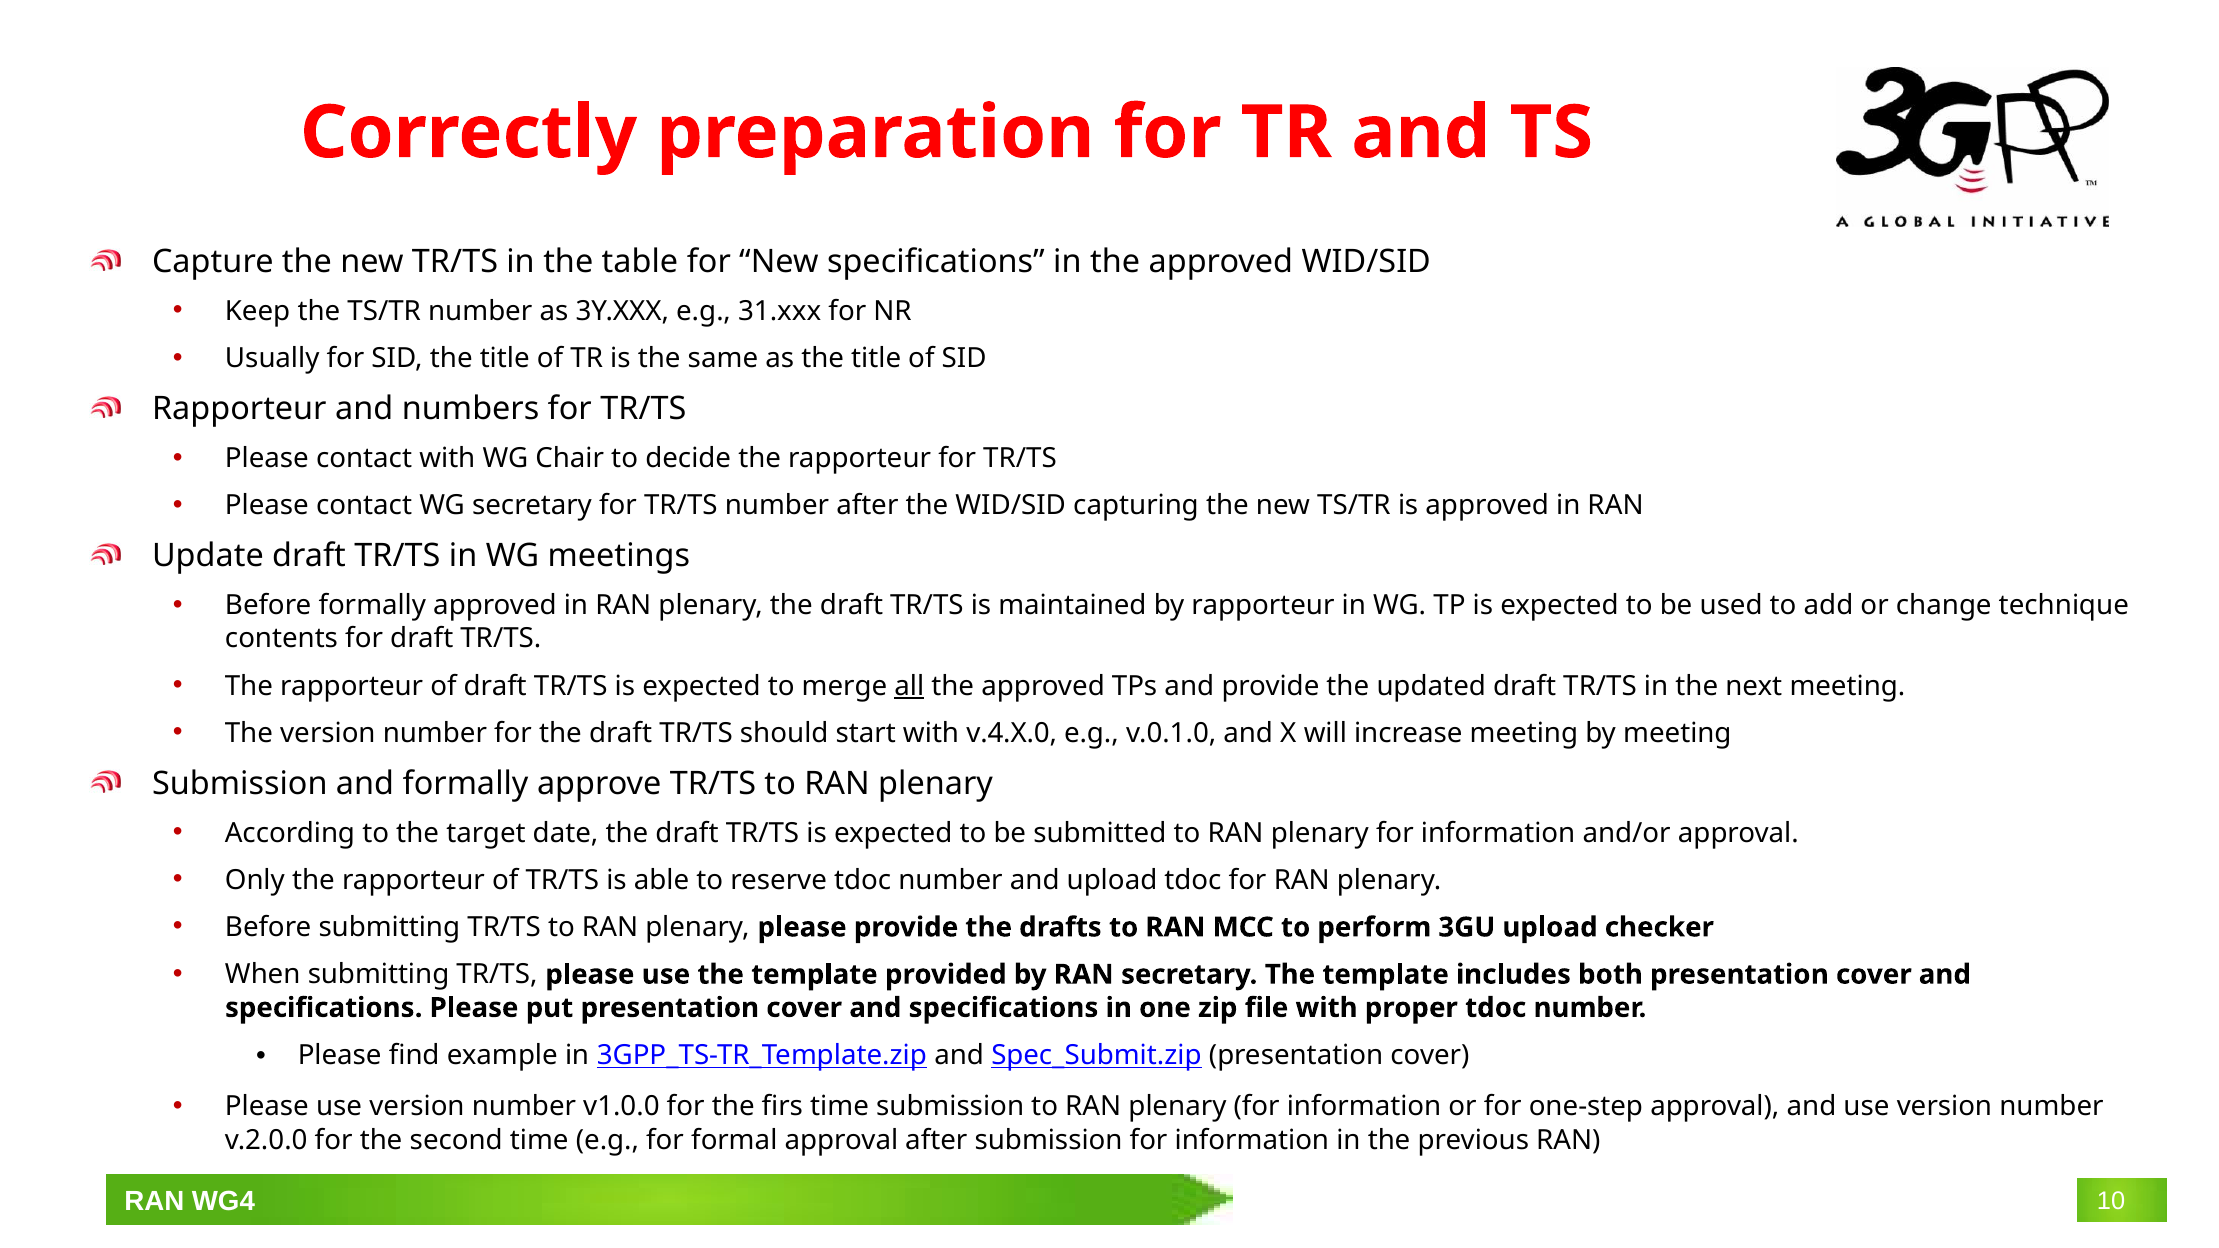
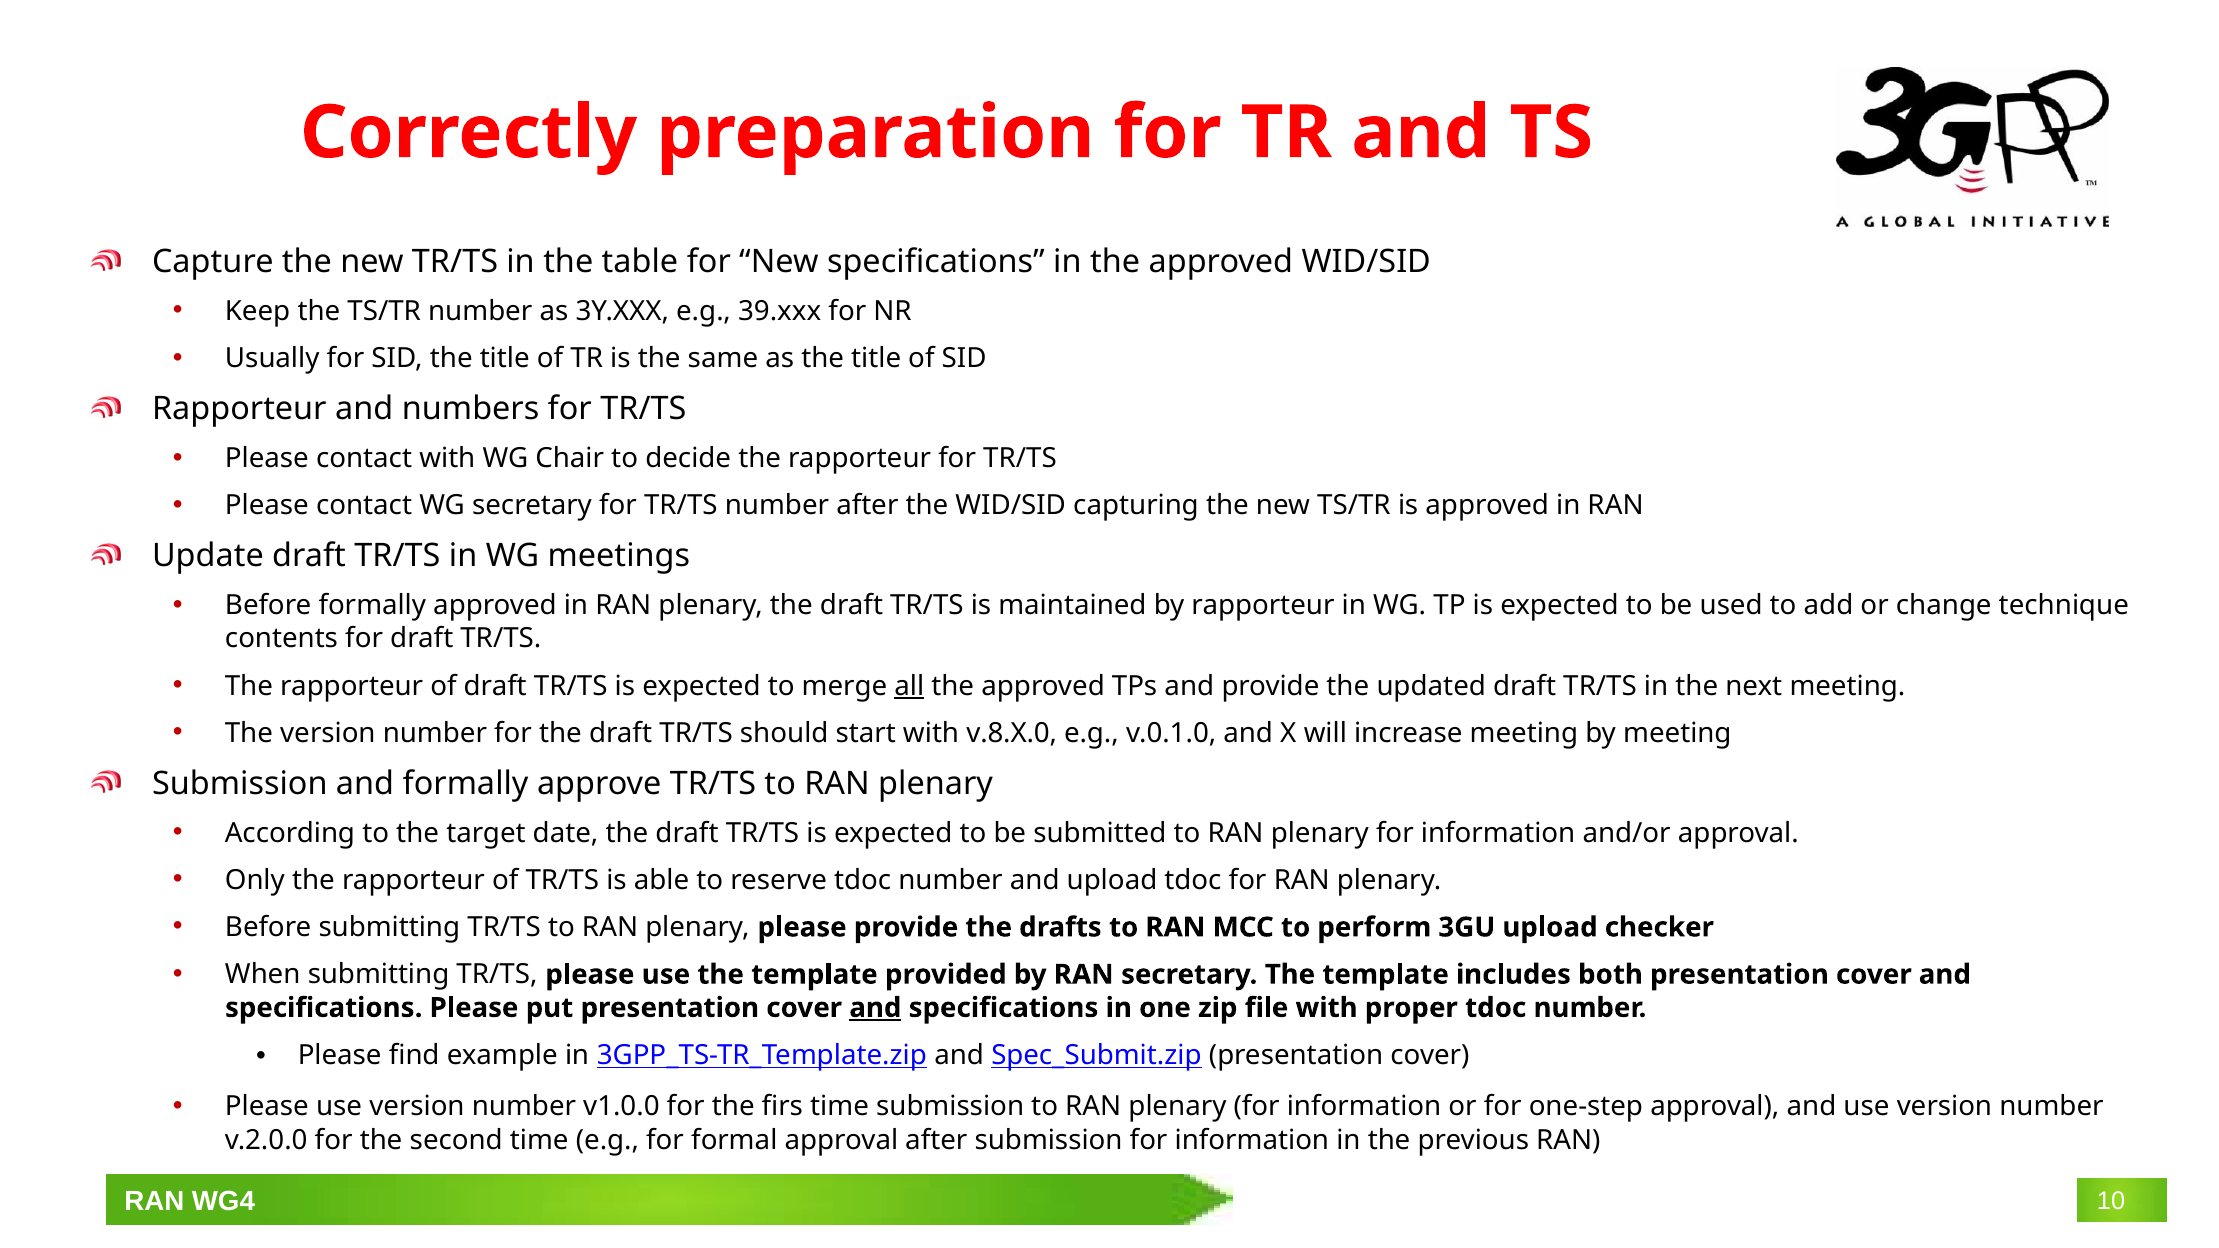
31.xxx: 31.xxx -> 39.xxx (780, 311)
v.4.X.0: v.4.X.0 -> v.8.X.0 (1012, 733)
and underline: none -> present (875, 1008)
